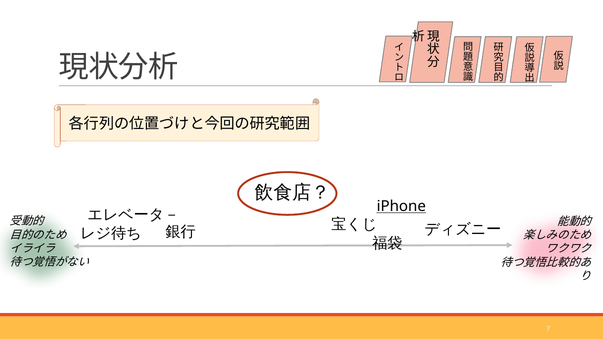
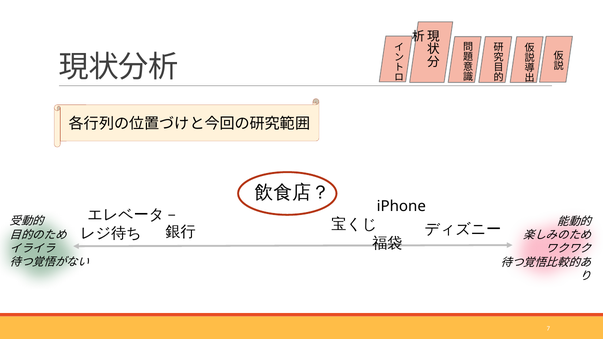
iPhone underline: present -> none (401, 206)
